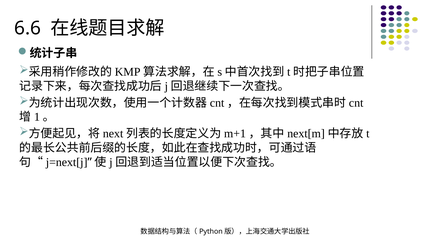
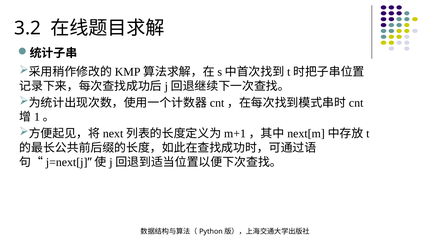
6.6: 6.6 -> 3.2 (28, 28)
